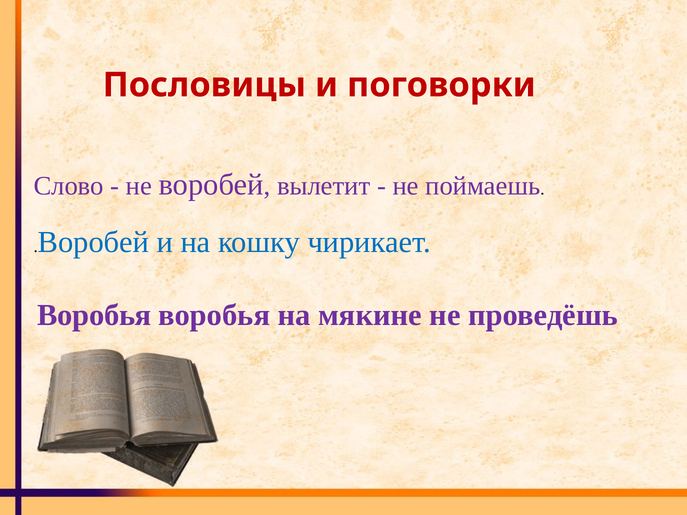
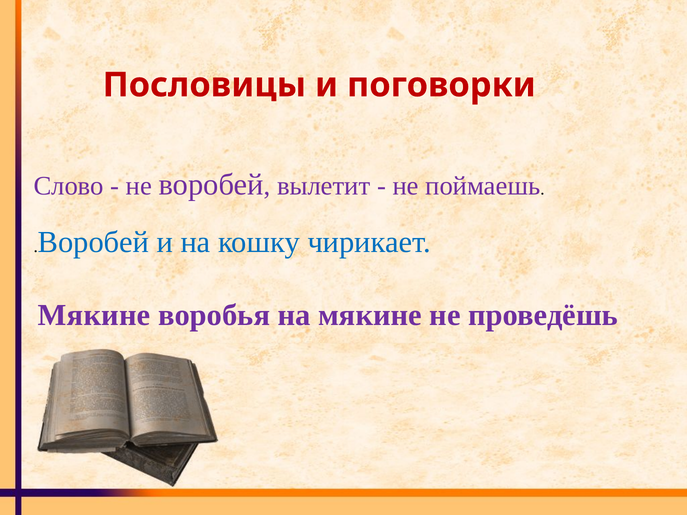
Воробья: Воробья -> Мякине (94, 315)
